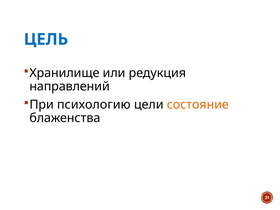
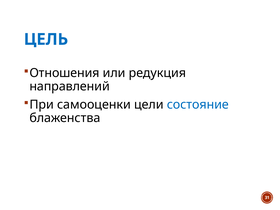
Хранилище: Хранилище -> Отношения (64, 73)
психологию: психологию -> самооценки (94, 105)
состояние colour: orange -> blue (198, 105)
